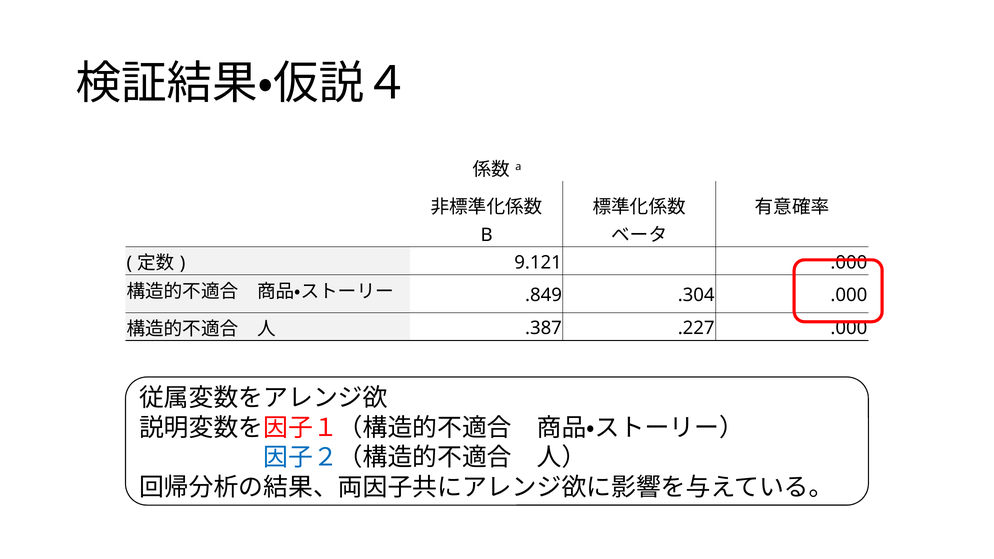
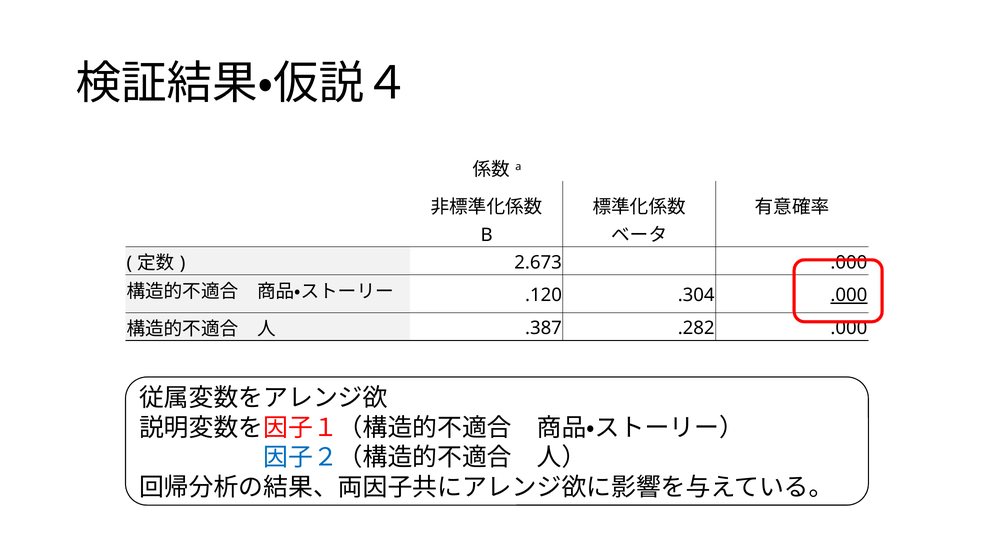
9.121: 9.121 -> 2.673 (538, 262)
.849: .849 -> .120 (543, 295)
.000 underline: none -> present (849, 295)
.227: .227 -> .282 (696, 328)
